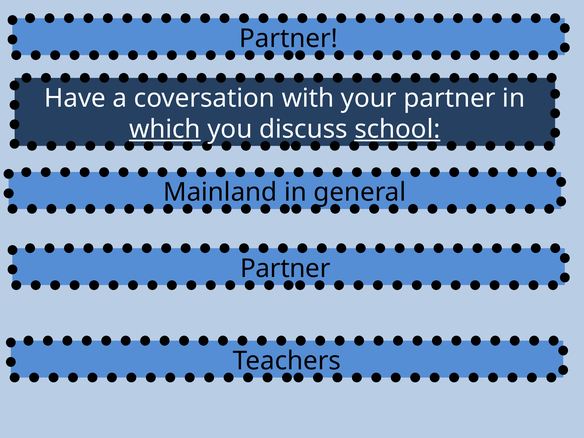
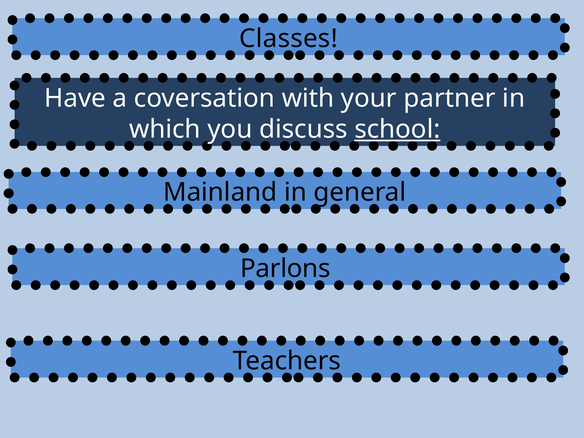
Partner: Partner -> Classes (288, 38)
which underline: present -> none (165, 129)
Partner: Partner -> Parlons (285, 268)
